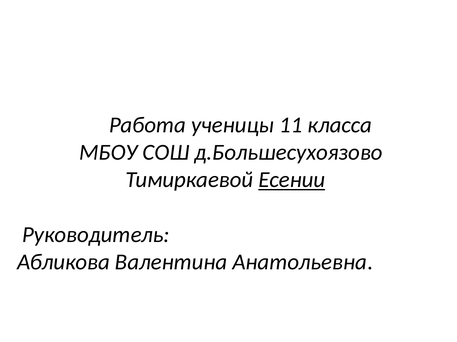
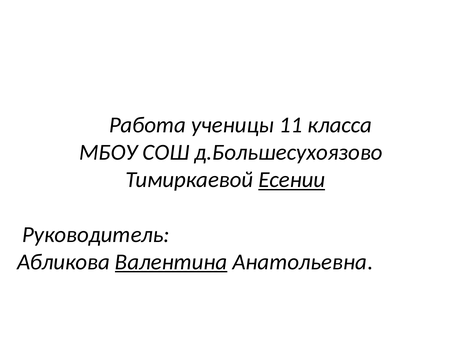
Валентина underline: none -> present (171, 262)
